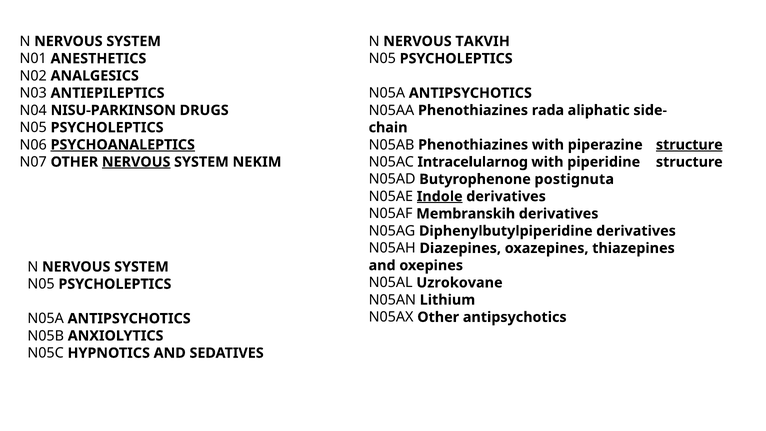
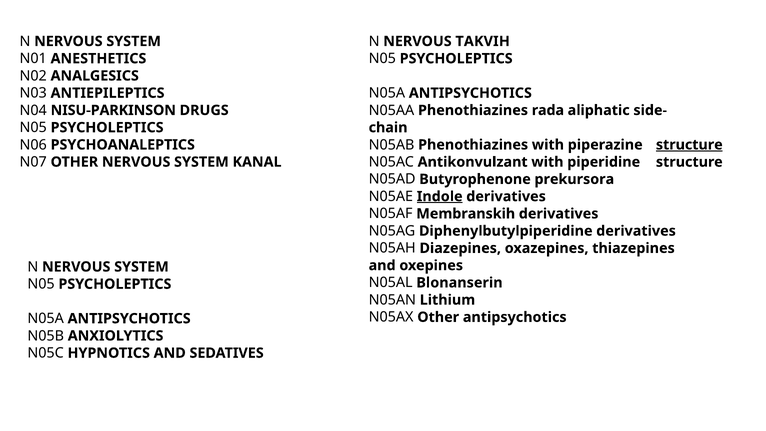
PSYCHOANALEPTICS underline: present -> none (123, 145)
NERVOUS underline: present -> none (136, 162)
NEKIM: NEKIM -> KANAL (257, 162)
Intracelularnog: Intracelularnog -> Antikonvulzant (473, 162)
postignuta: postignuta -> prekursora (574, 179)
Uzrokovane: Uzrokovane -> Blonanserin (459, 283)
